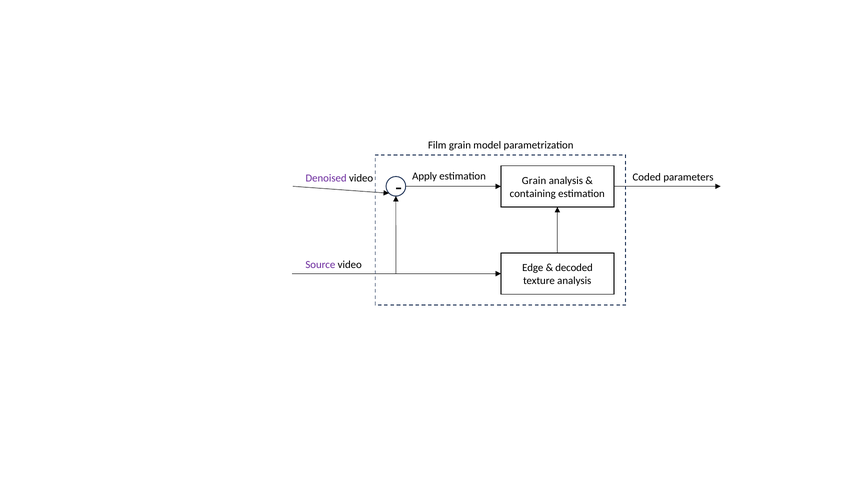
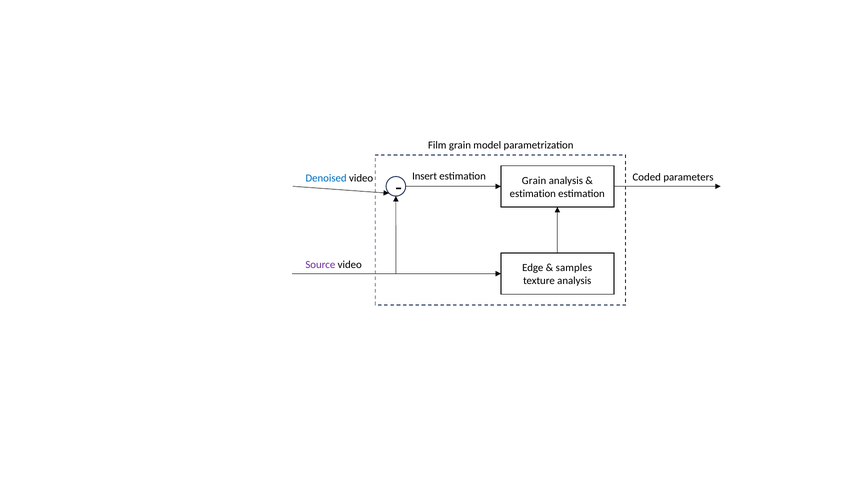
Apply: Apply -> Insert (425, 176)
Denoised colour: purple -> blue (326, 178)
containing: containing -> estimation (533, 194)
decoded: decoded -> samples (574, 268)
